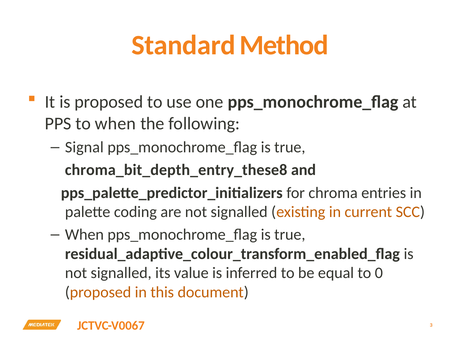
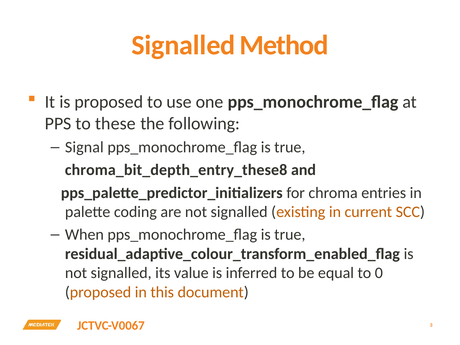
Standard: Standard -> Signalled (183, 45)
to when: when -> these (115, 124)
